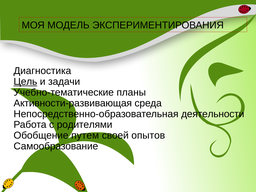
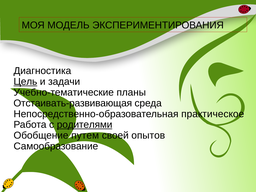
Активности-развивающая: Активности-развивающая -> Отстаивать-развивающая (73, 103)
деятельности: деятельности -> практическое (213, 114)
родителями underline: none -> present (85, 125)
